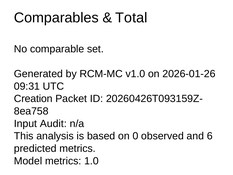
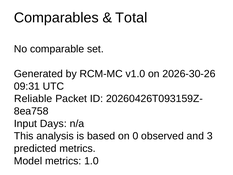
2026-01-26: 2026-01-26 -> 2026-30-26 (189, 74)
Creation: Creation -> Reliable (33, 99)
Audit: Audit -> Days (53, 123)
6: 6 -> 3 (210, 136)
